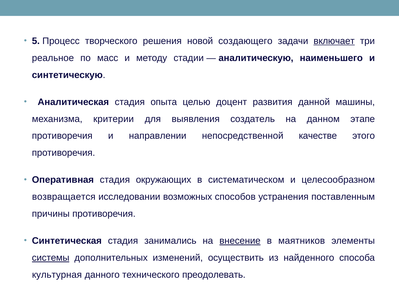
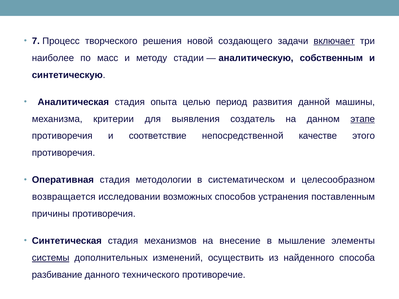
5: 5 -> 7 (36, 41)
реальное: реальное -> наиболее (53, 58)
наименьшего: наименьшего -> собственным (331, 58)
доцент: доцент -> период (232, 102)
этапе underline: none -> present (363, 119)
направлении: направлении -> соответствие (158, 136)
окружающих: окружающих -> методологии (164, 180)
занимались: занимались -> механизмов (170, 241)
внесение underline: present -> none (240, 241)
маятников: маятников -> мышление (302, 241)
культурная: культурная -> разбивание (57, 275)
преодолевать: преодолевать -> противоречие (214, 275)
